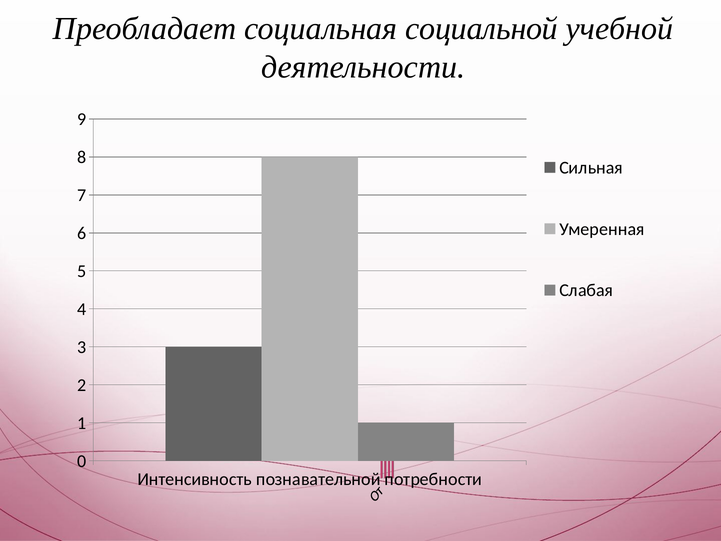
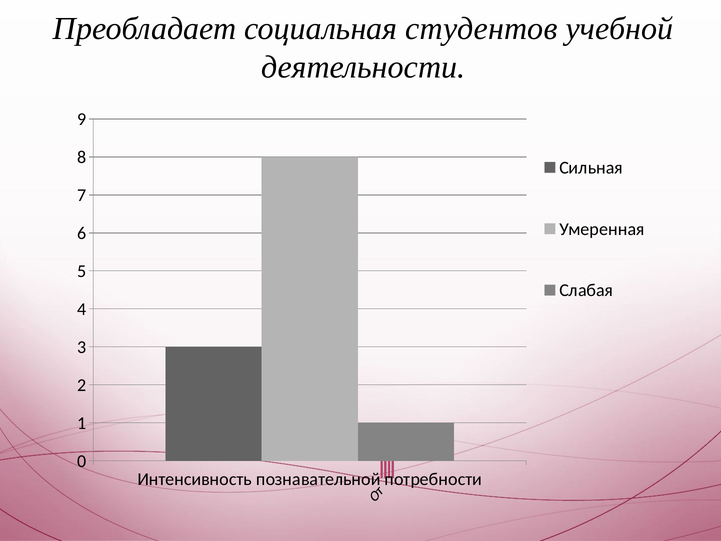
социальной: социальной -> студентов (481, 29)
